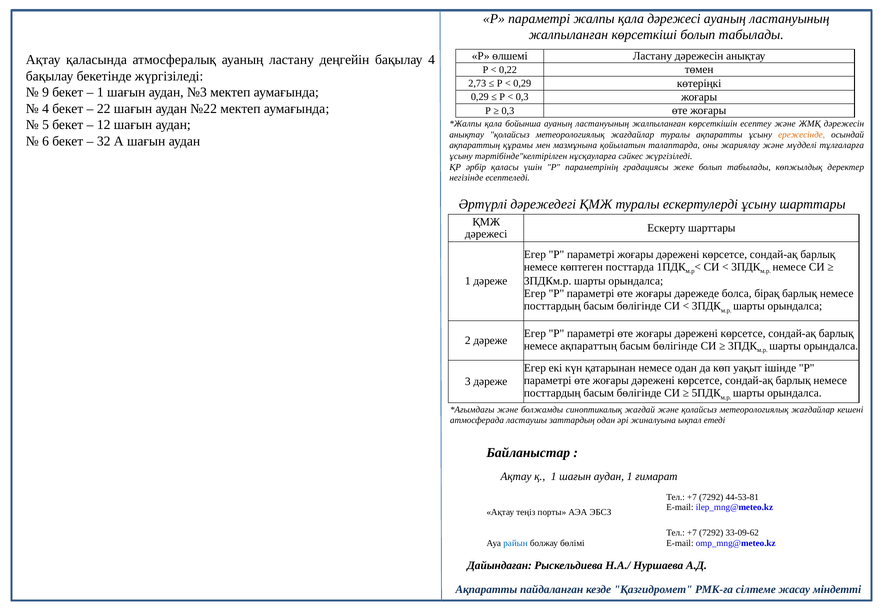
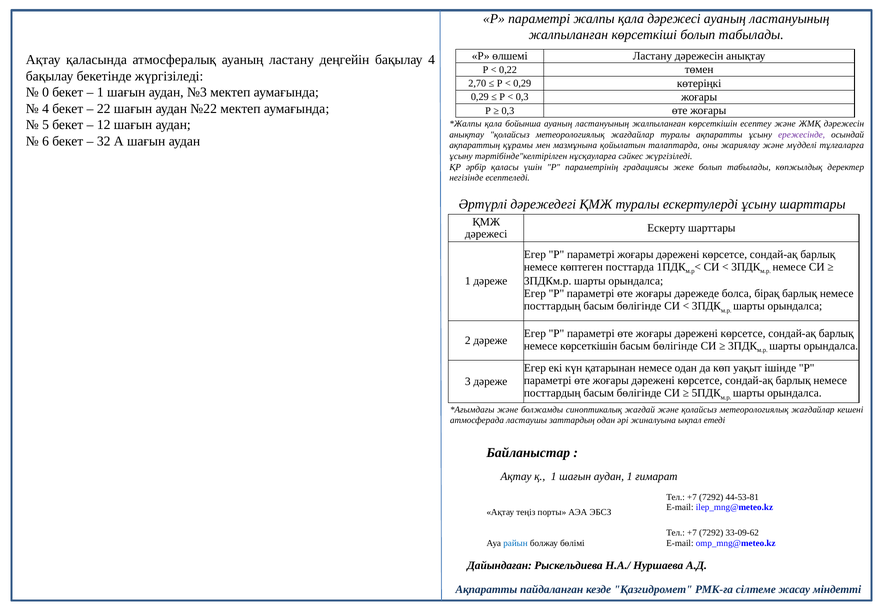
2,73: 2,73 -> 2,70 (477, 83)
9: 9 -> 0 (46, 92)
ережесінде colour: orange -> purple (802, 135)
немесе ақпараттың: ақпараттың -> көрсеткішін (589, 346)
